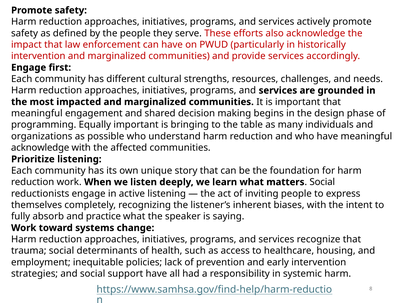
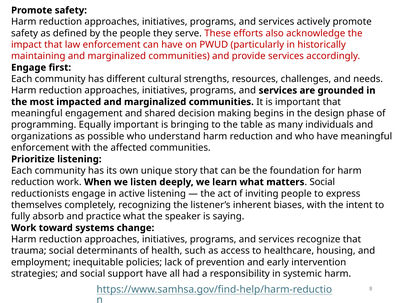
intervention: intervention -> maintaining (38, 56)
acknowledge: acknowledge -> enforcement (40, 148)
